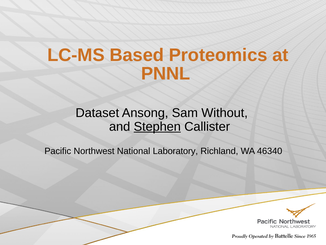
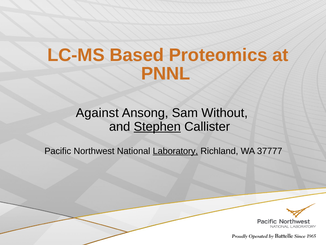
Dataset: Dataset -> Against (97, 113)
Laboratory underline: none -> present (175, 151)
46340: 46340 -> 37777 (270, 151)
